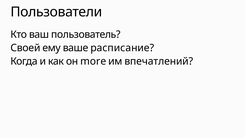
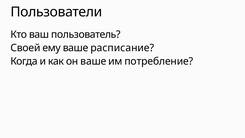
он more: more -> ваше (93, 61)
впечатлений: впечатлений -> потребление (159, 61)
